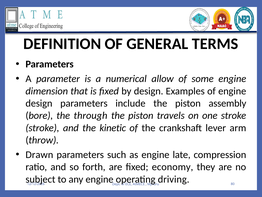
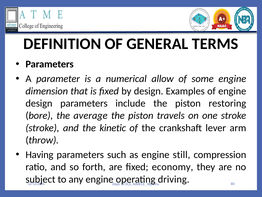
assembly: assembly -> restoring (227, 103)
through: through -> average (91, 115)
Drawn: Drawn -> Having (39, 154)
late: late -> still (181, 154)
